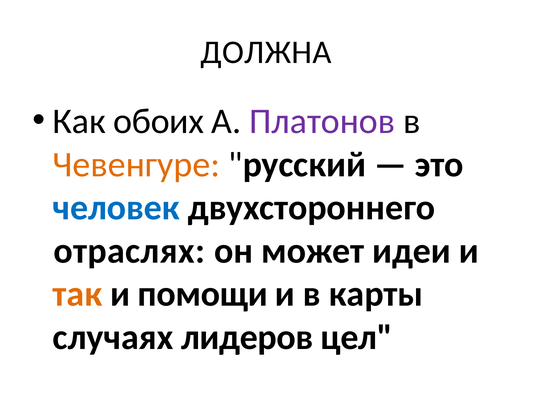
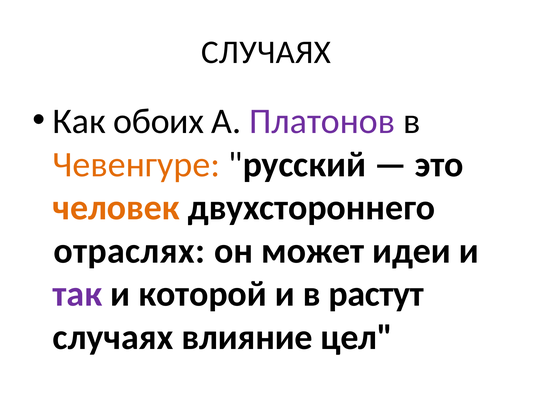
ДОЛЖНА: ДОЛЖНА -> СЛУЧАЯХ (266, 52)
человек colour: blue -> orange (116, 208)
так colour: orange -> purple (77, 294)
помощи: помощи -> которой (203, 294)
карты: карты -> растут (376, 294)
лидеров: лидеров -> влияние (247, 337)
